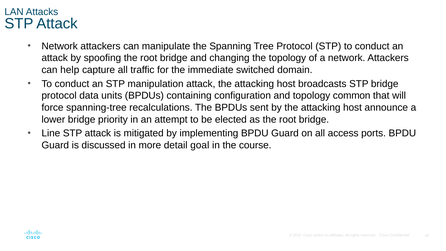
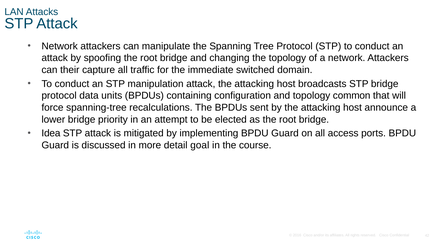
help: help -> their (70, 70)
Line: Line -> Idea (51, 133)
